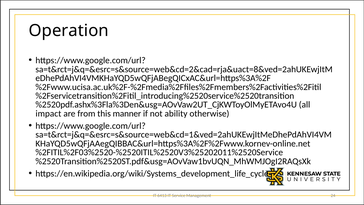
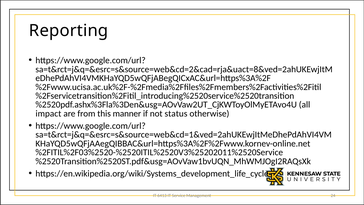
Operation: Operation -> Reporting (69, 31)
ability: ability -> status (176, 113)
